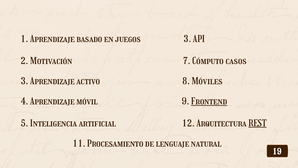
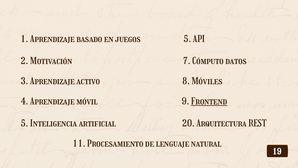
juegos 3: 3 -> 5 (187, 39)
casos: casos -> datos (236, 61)
12: 12 -> 20 (188, 123)
REST underline: present -> none (258, 123)
